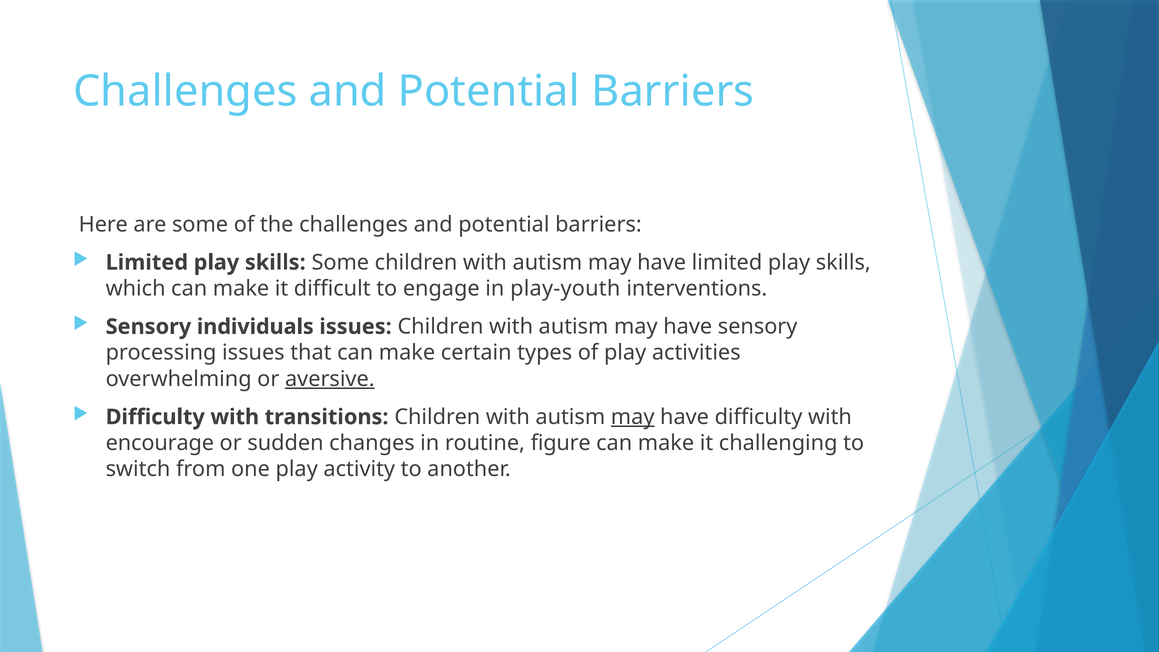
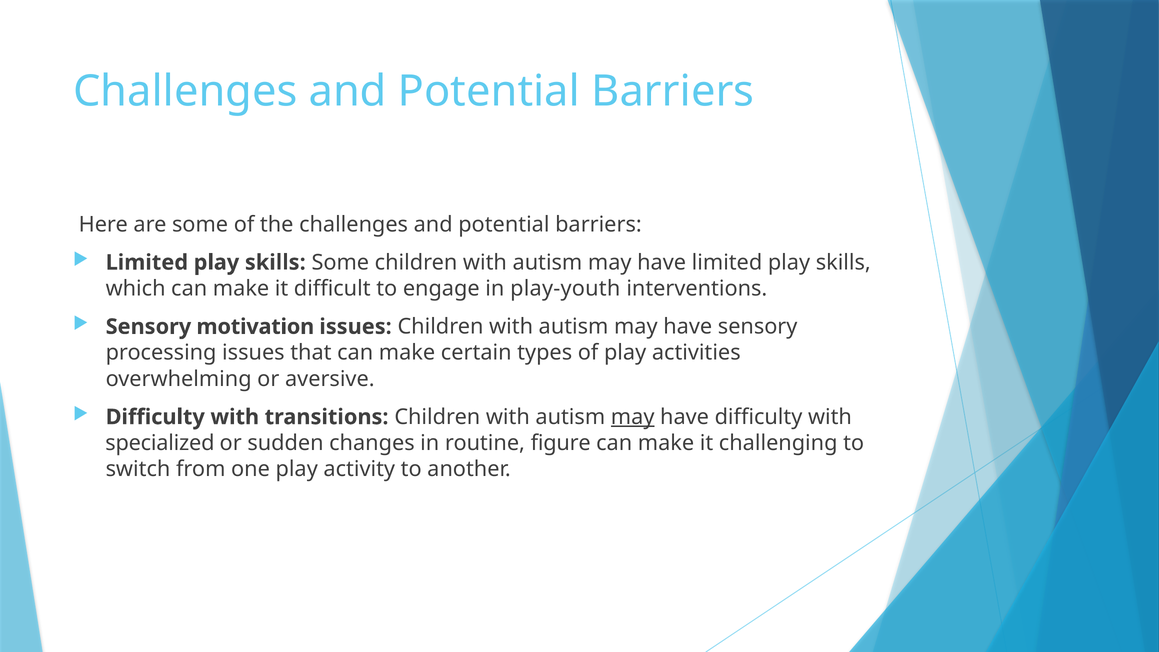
individuals: individuals -> motivation (255, 327)
aversive underline: present -> none (330, 379)
encourage: encourage -> specialized (160, 443)
